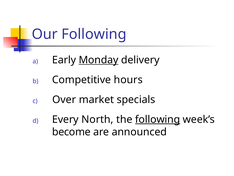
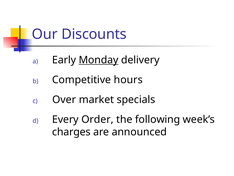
Our Following: Following -> Discounts (94, 34)
North: North -> Order (97, 119)
following underline: present -> none (158, 119)
become: become -> charges (71, 132)
